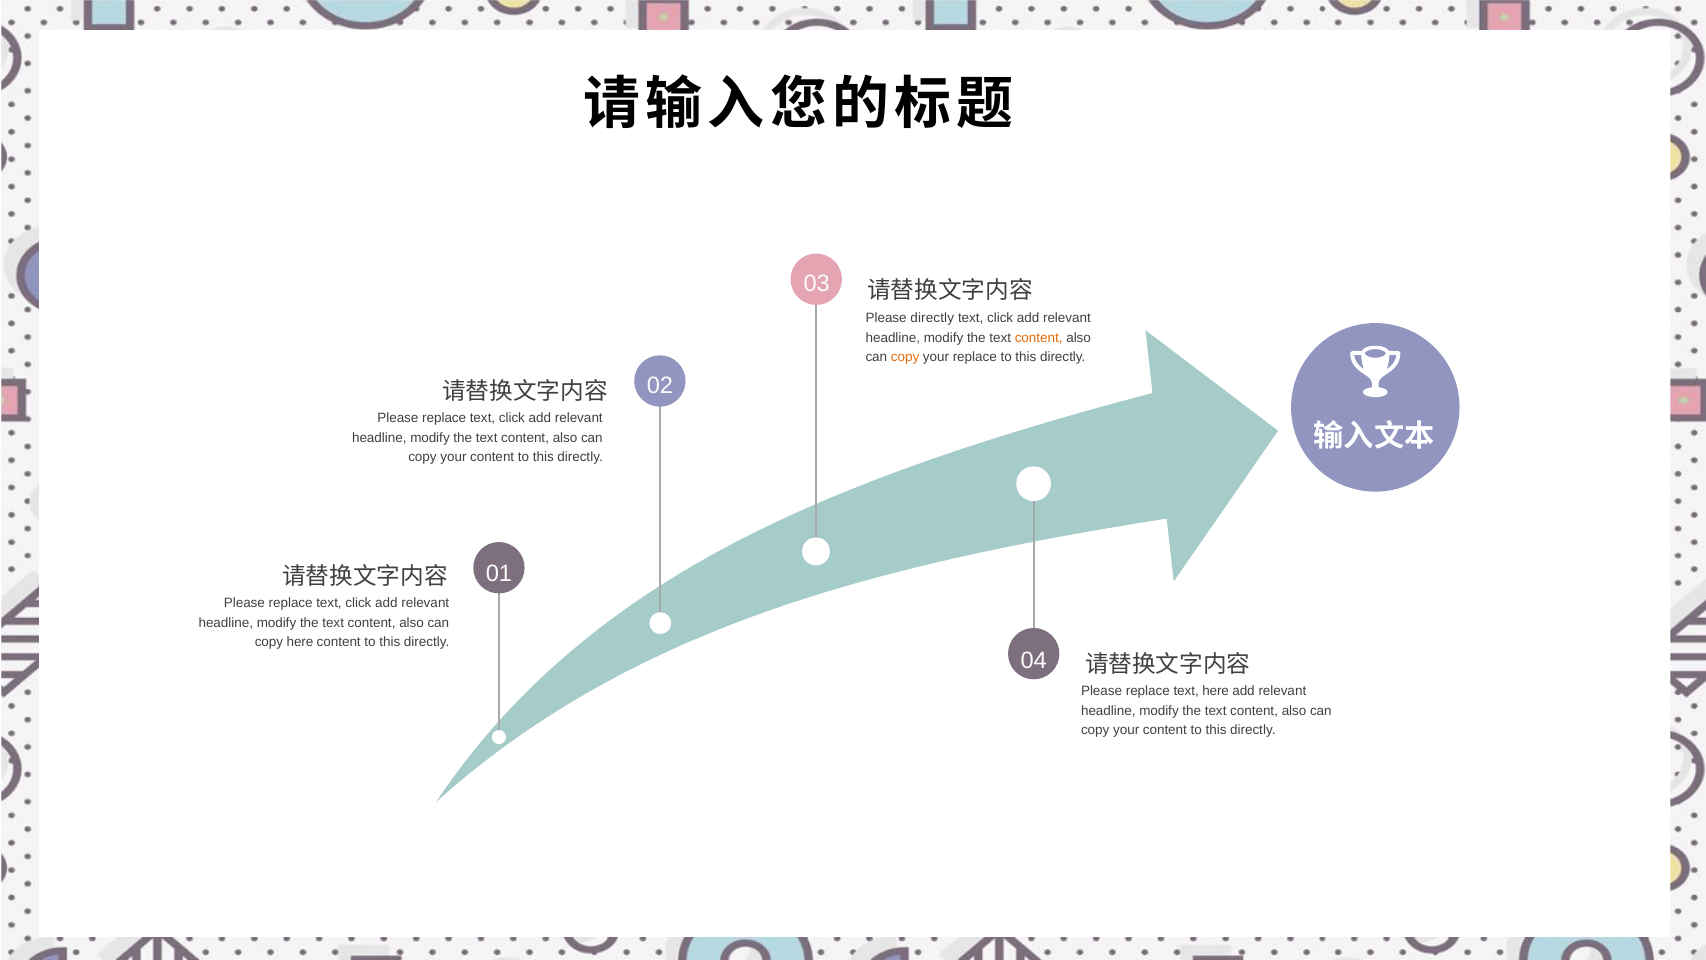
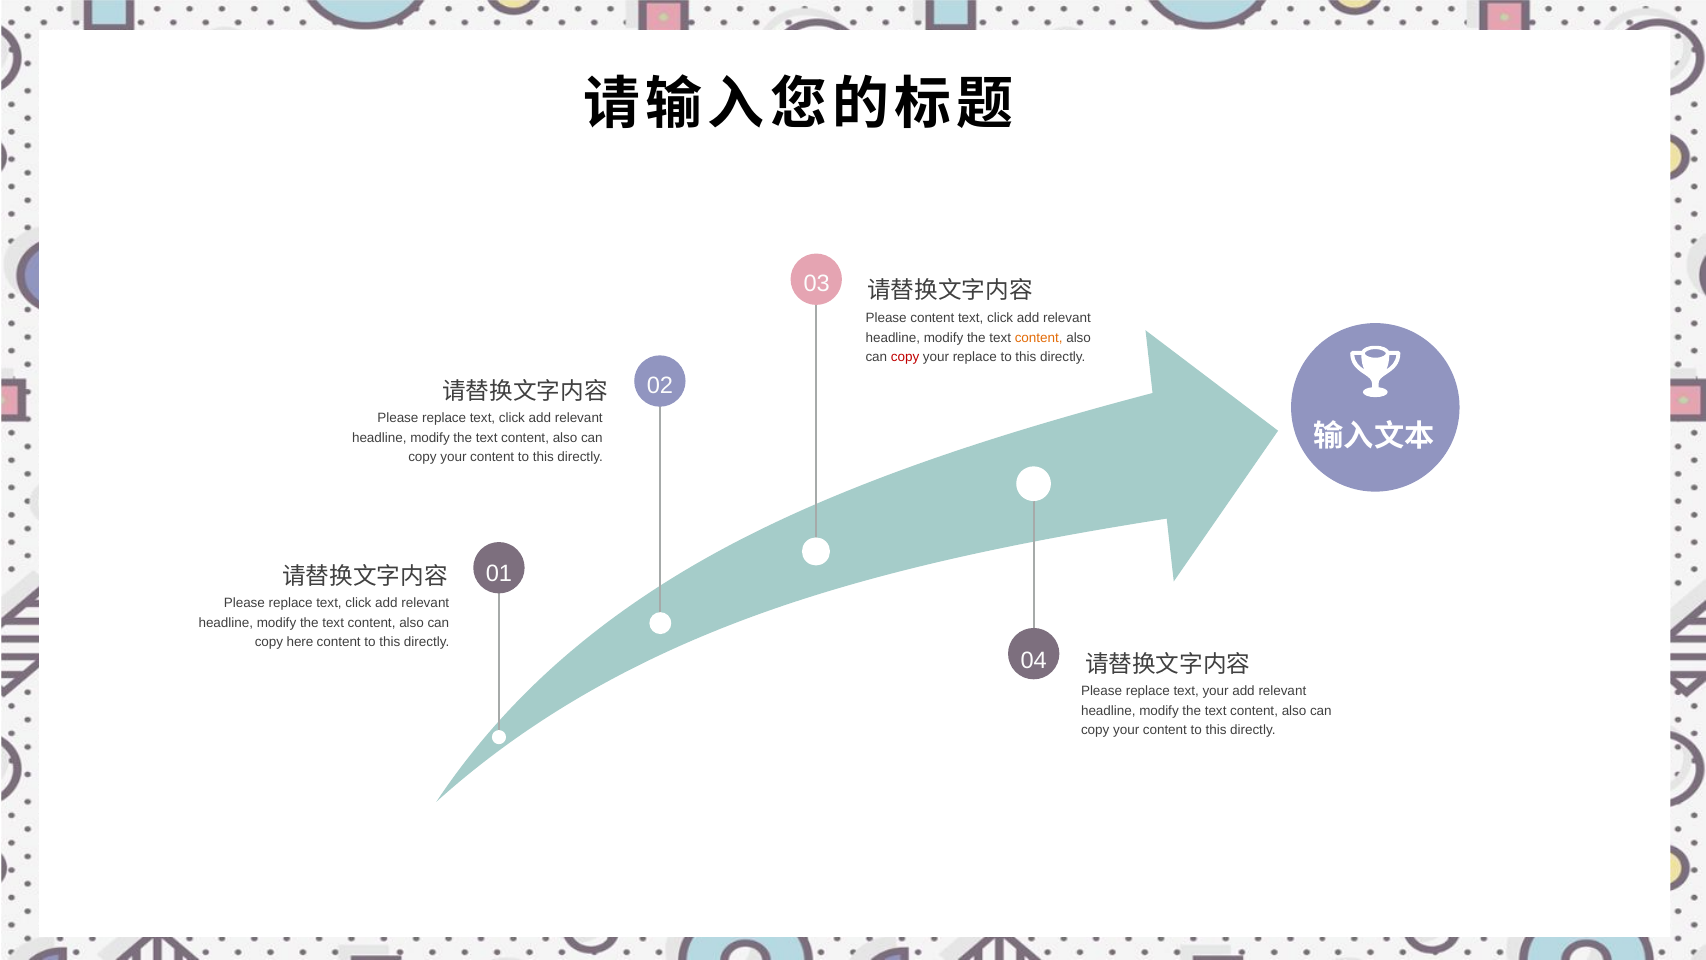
Please directly: directly -> content (932, 318)
copy colour: orange -> red (905, 357)
text here: here -> your (1216, 691)
